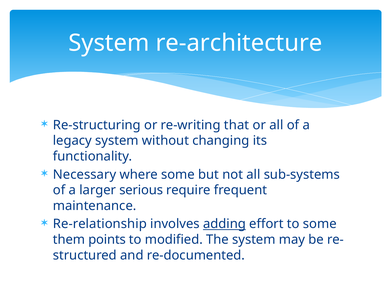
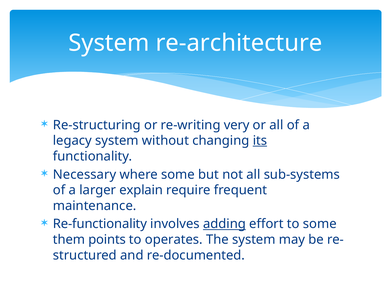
that: that -> very (237, 125)
its underline: none -> present (260, 141)
serious: serious -> explain (141, 190)
Re-relationship: Re-relationship -> Re-functionality (100, 224)
modified: modified -> operates (174, 240)
